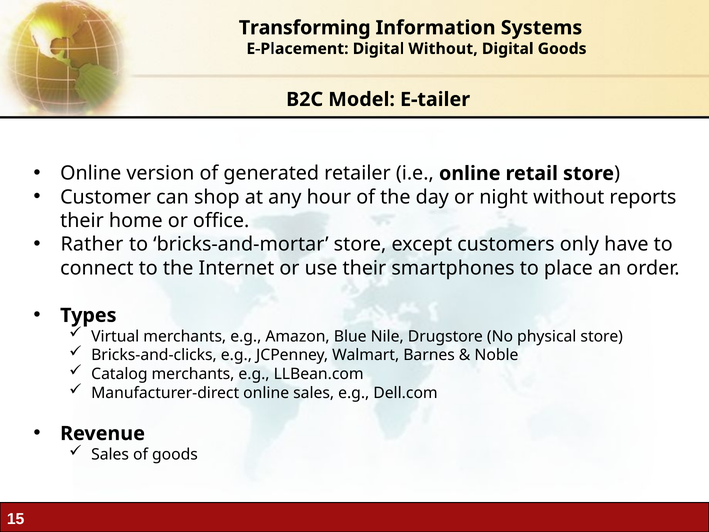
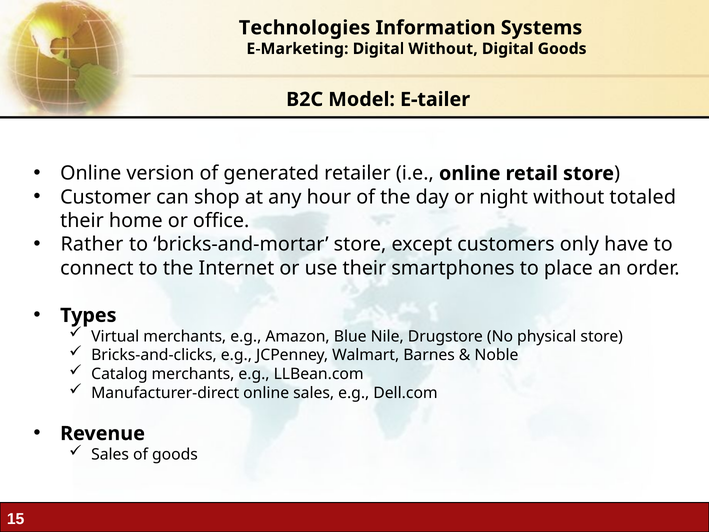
Transforming: Transforming -> Technologies (305, 28)
E-Placement: E-Placement -> E-Marketing (297, 49)
reports: reports -> totaled (643, 197)
